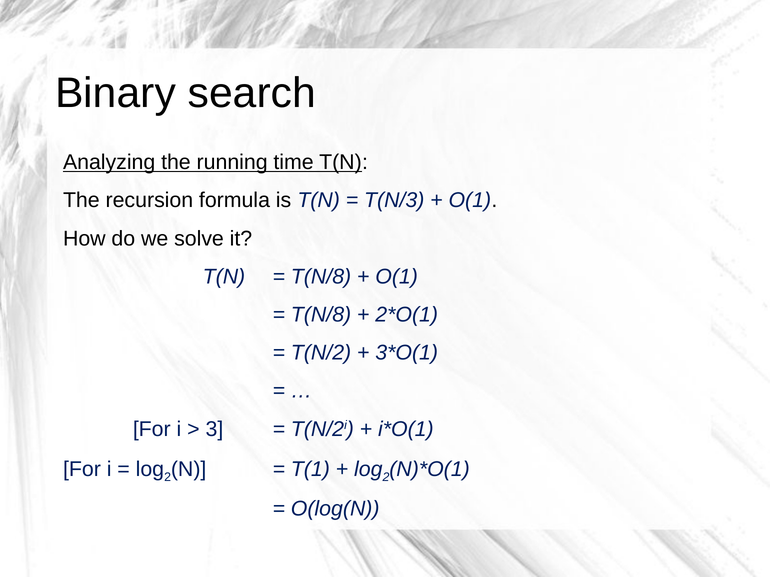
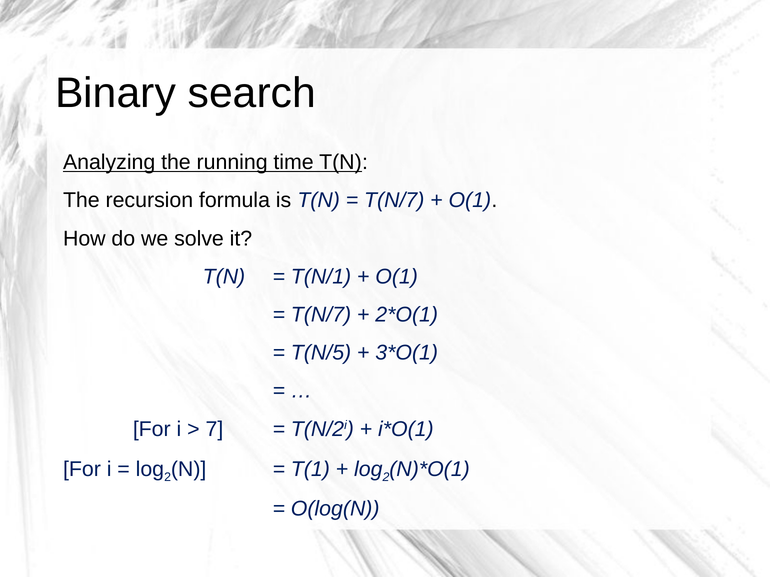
T(N/3: T(N/3 -> T(N/7 (394, 201)
T(N/8: T(N/8 -> T(N/1 (321, 277)
T(N/8: T(N/8 -> T(N/7 (321, 315)
T(N/2: T(N/2 -> T(N/5 (321, 353)
3: 3 -> 7 (214, 429)
